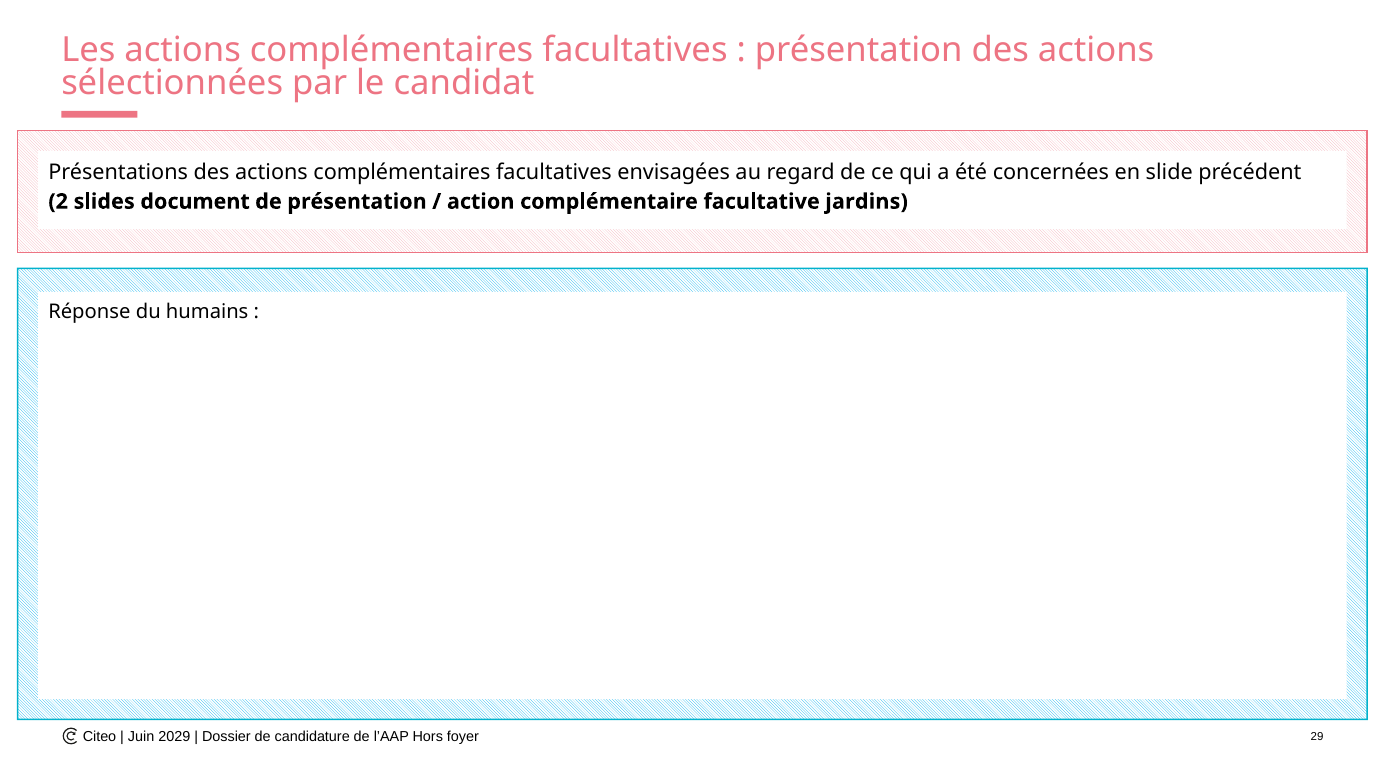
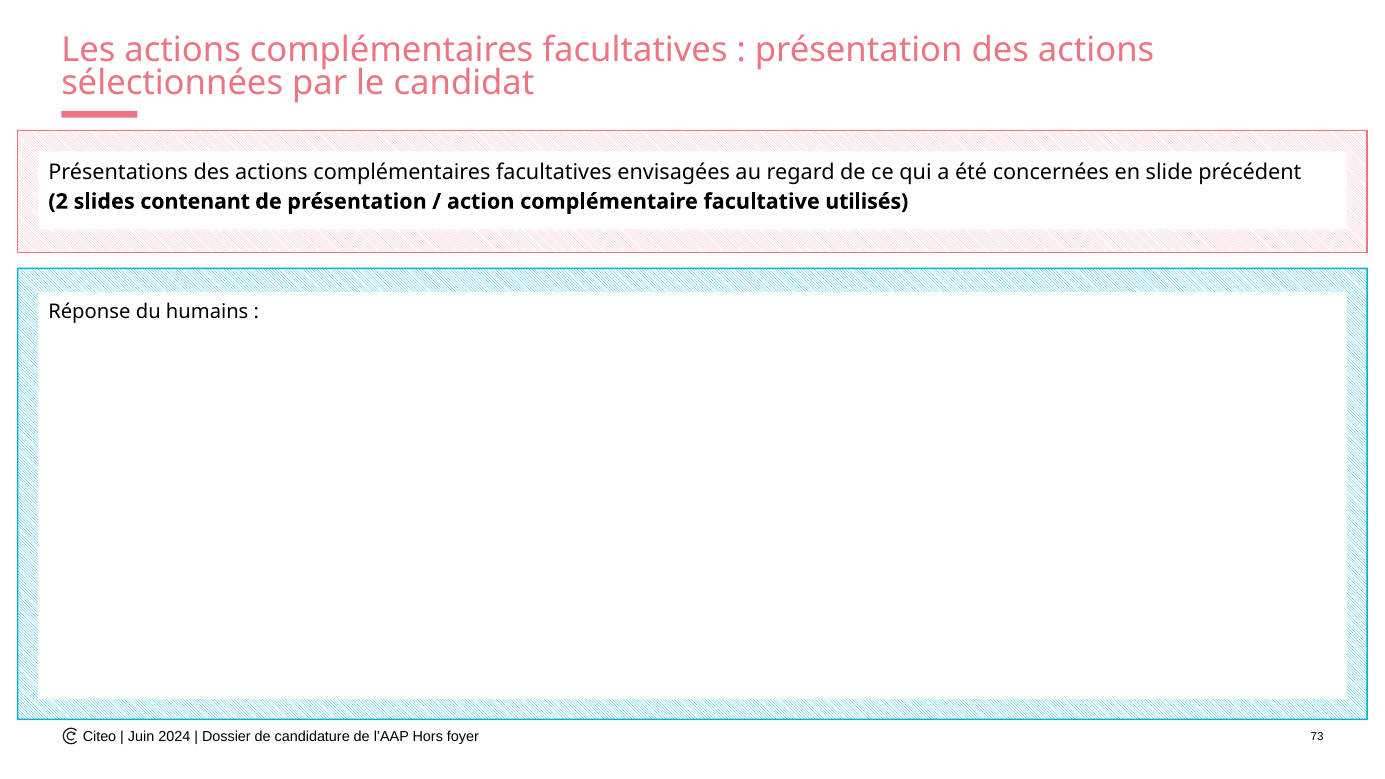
document: document -> contenant (195, 202)
jardins: jardins -> utilisés (867, 202)
2029: 2029 -> 2024 (174, 737)
29: 29 -> 73 (1317, 737)
